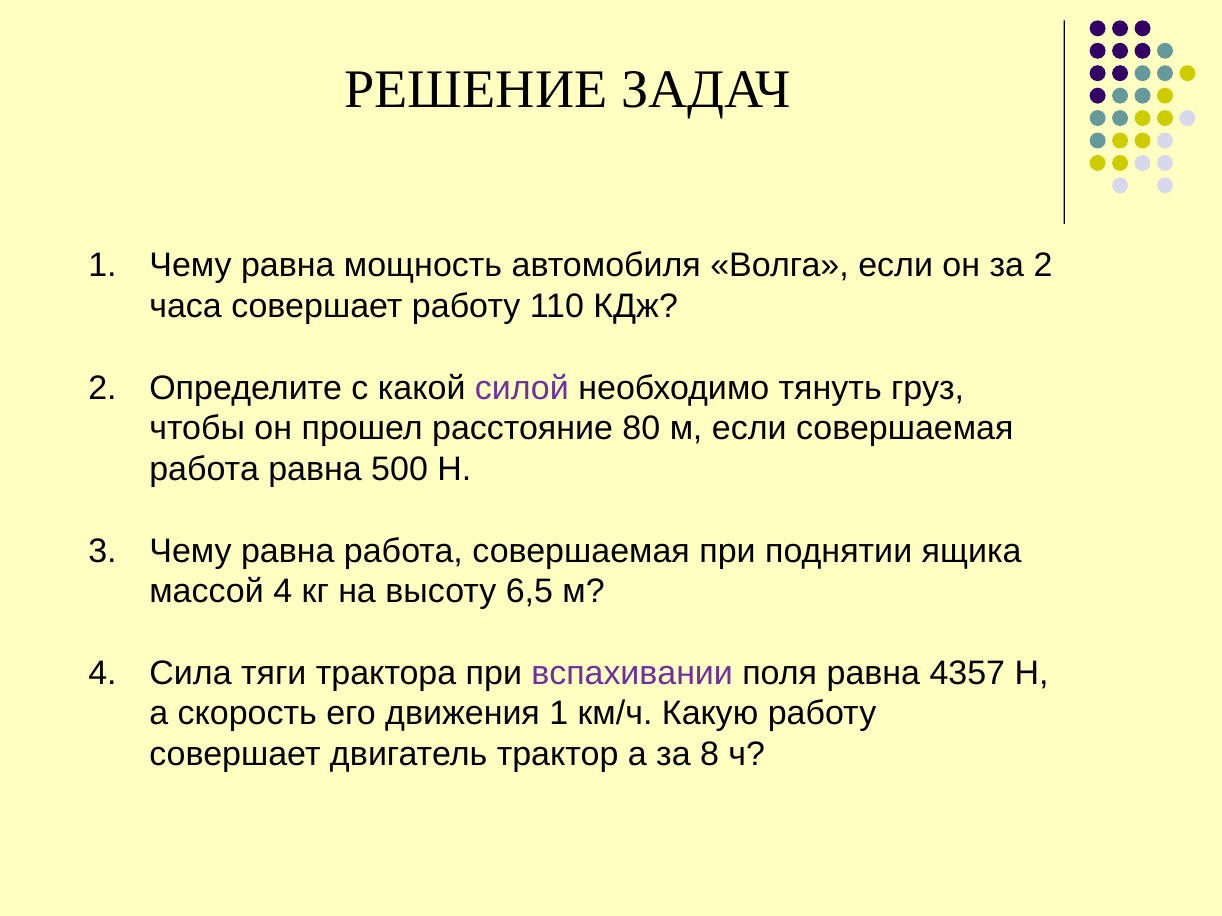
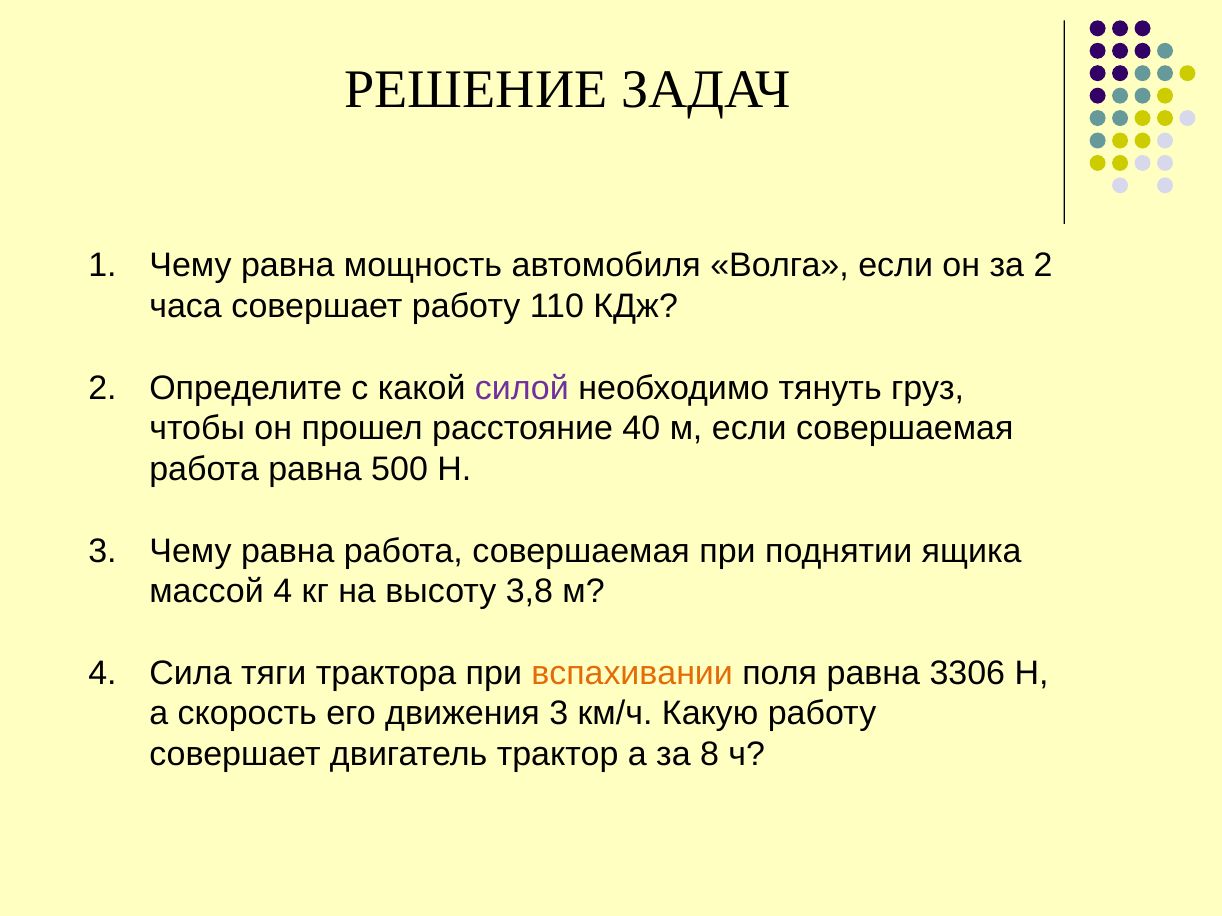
80: 80 -> 40 (641, 429)
6,5: 6,5 -> 3,8 (529, 592)
вспахивании colour: purple -> orange (632, 673)
4357: 4357 -> 3306 (967, 673)
движения 1: 1 -> 3 (559, 714)
